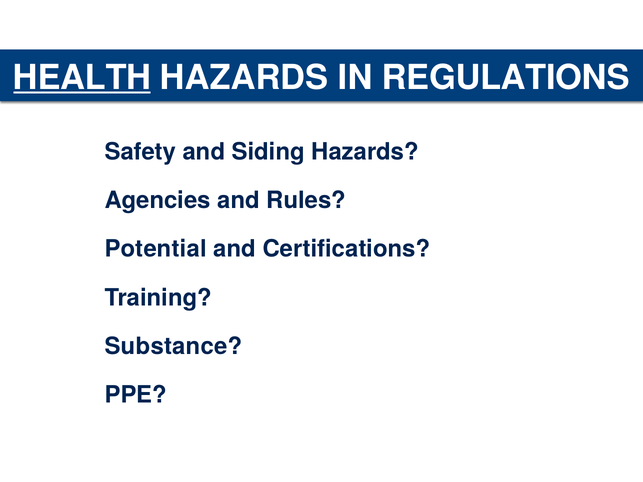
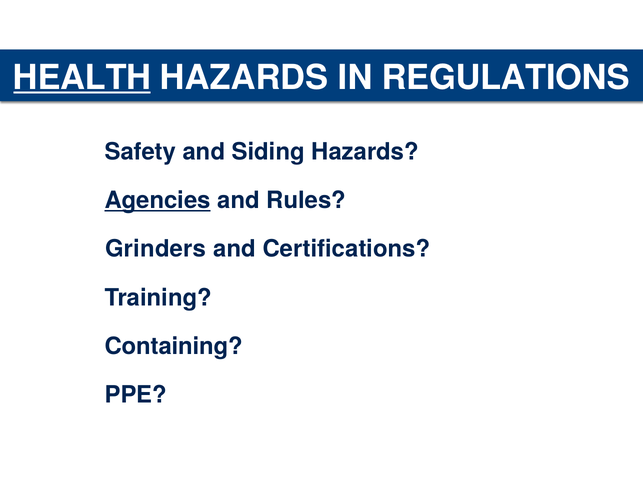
Agencies underline: none -> present (158, 200)
Potential: Potential -> Grinders (156, 249)
Substance: Substance -> Containing (174, 346)
